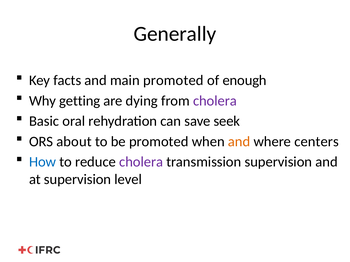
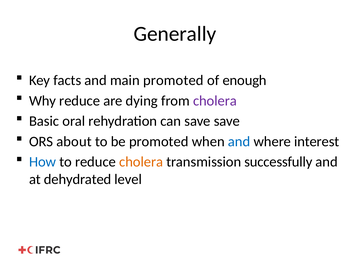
Why getting: getting -> reduce (80, 101)
save seek: seek -> save (227, 121)
and colour: orange -> blue (239, 142)
centers: centers -> interest (317, 142)
cholera colour: purple -> orange (141, 162)
transmission supervision: supervision -> successfully (278, 162)
at supervision: supervision -> dehydrated (78, 180)
